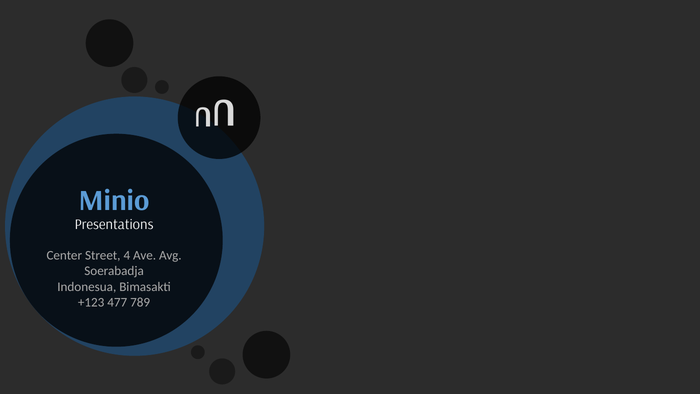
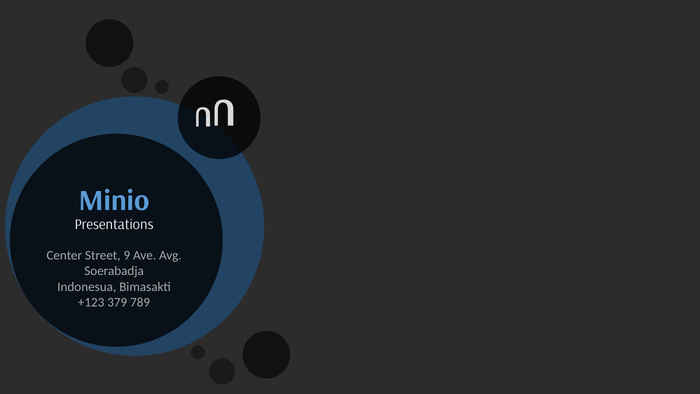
4: 4 -> 9 (127, 255)
477: 477 -> 379 (117, 302)
